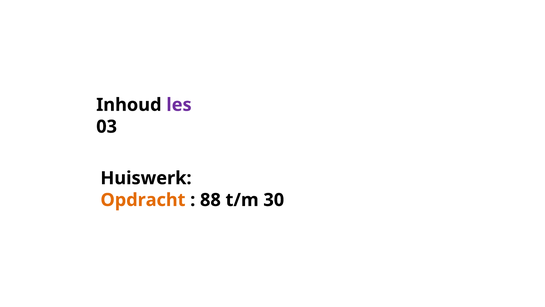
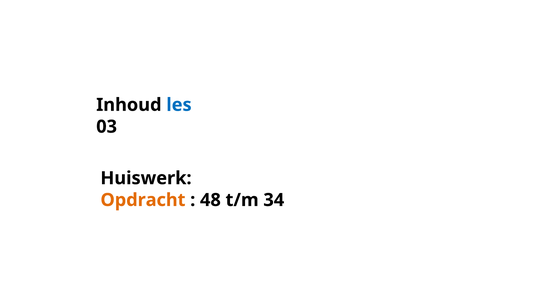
les colour: purple -> blue (179, 105)
88: 88 -> 48 (210, 200)
30: 30 -> 34 (274, 200)
